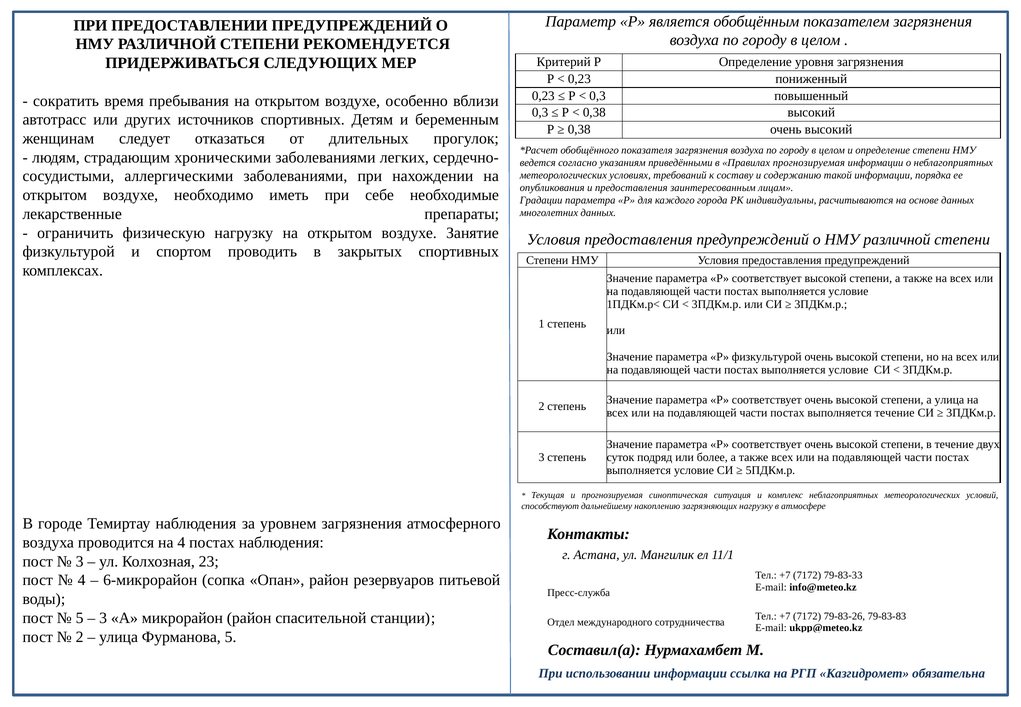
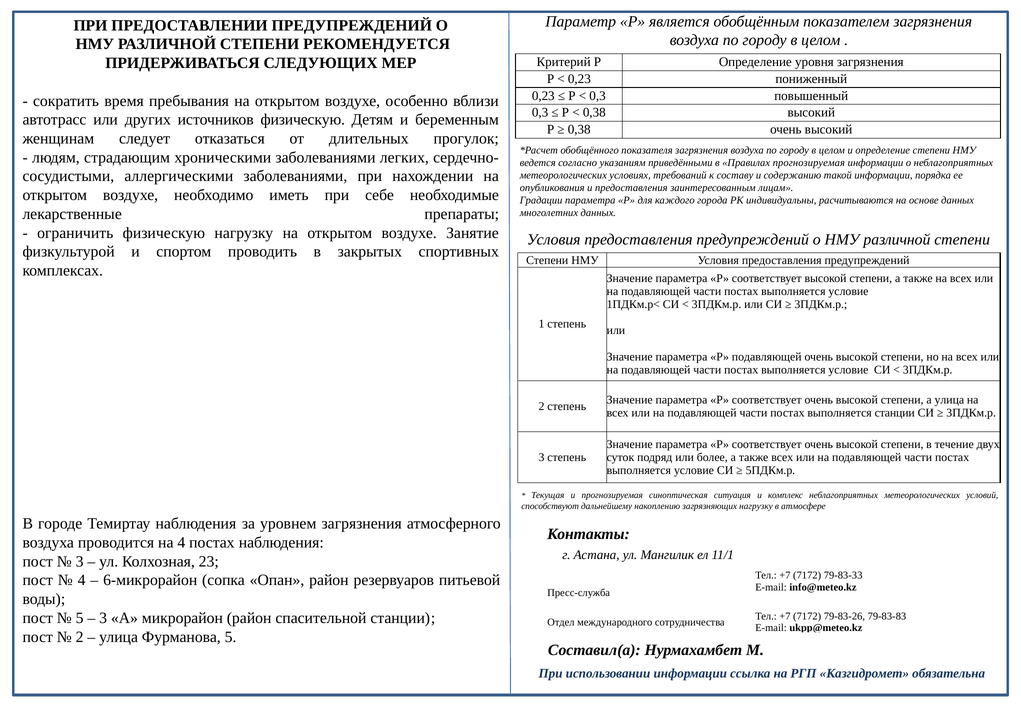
источников спортивных: спортивных -> физическую (303, 120)
Р физкультурой: физкультурой -> подавляющей (767, 357)
выполняется течение: течение -> станции (895, 413)
